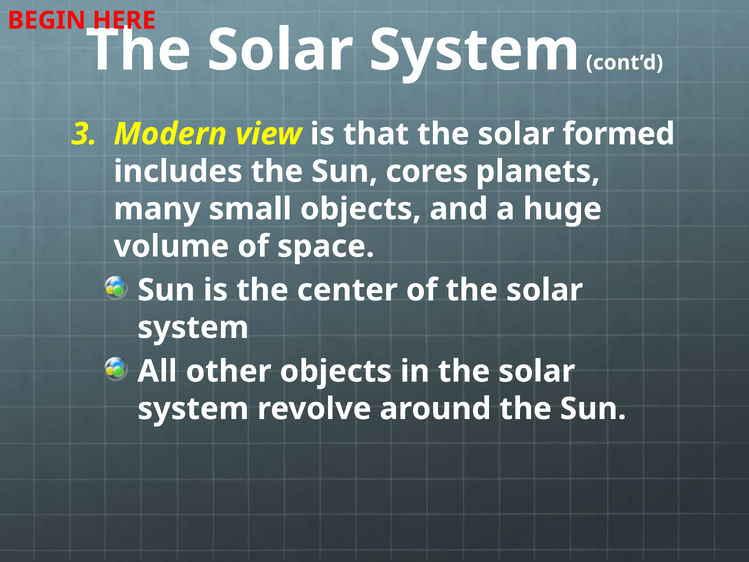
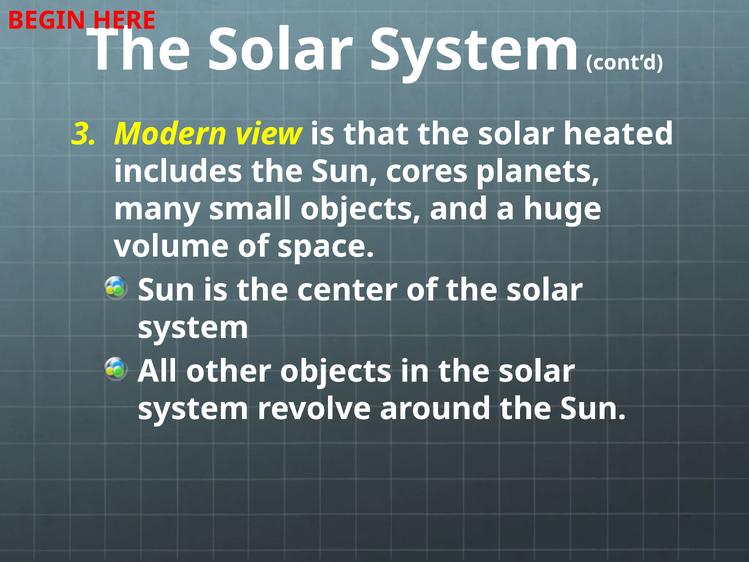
formed: formed -> heated (618, 134)
